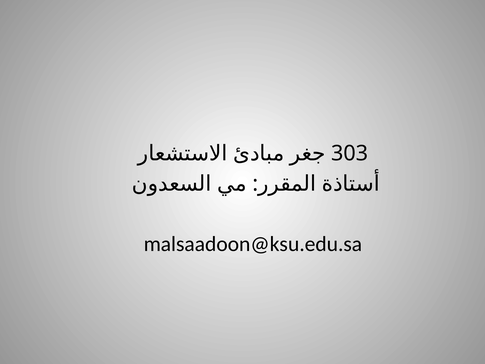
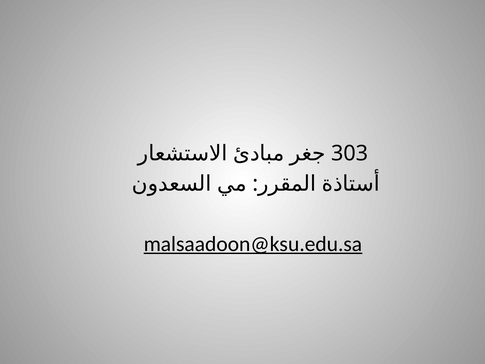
malsaadoon@ksu.edu.sa underline: none -> present (253, 244)
